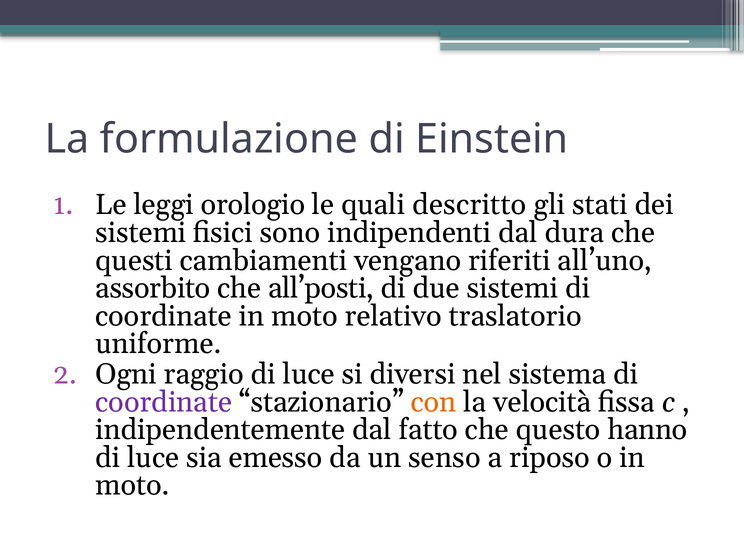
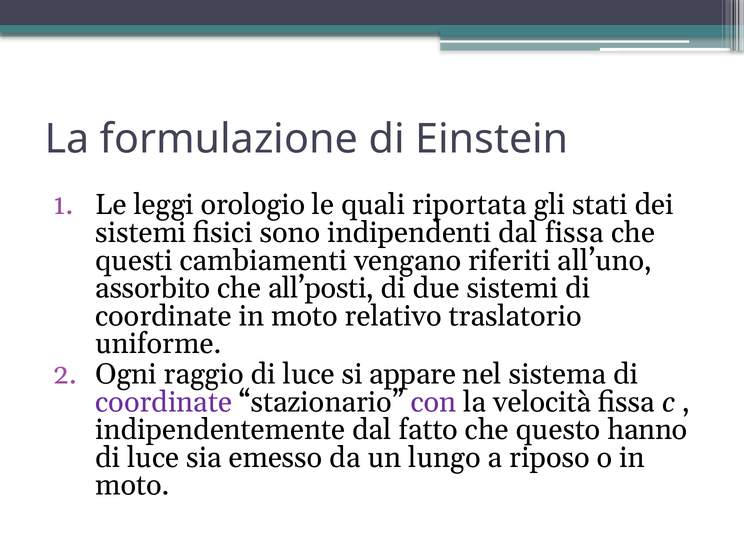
descritto: descritto -> riportata (469, 205)
dal dura: dura -> fissa (574, 233)
diversi: diversi -> appare (413, 374)
con colour: orange -> purple (434, 402)
senso: senso -> lungo (444, 458)
